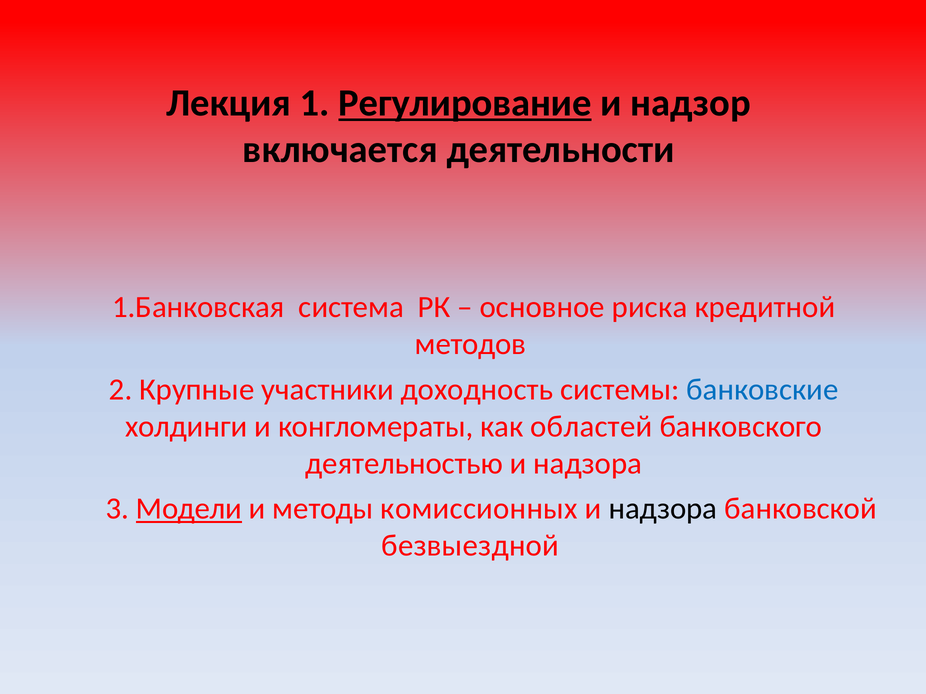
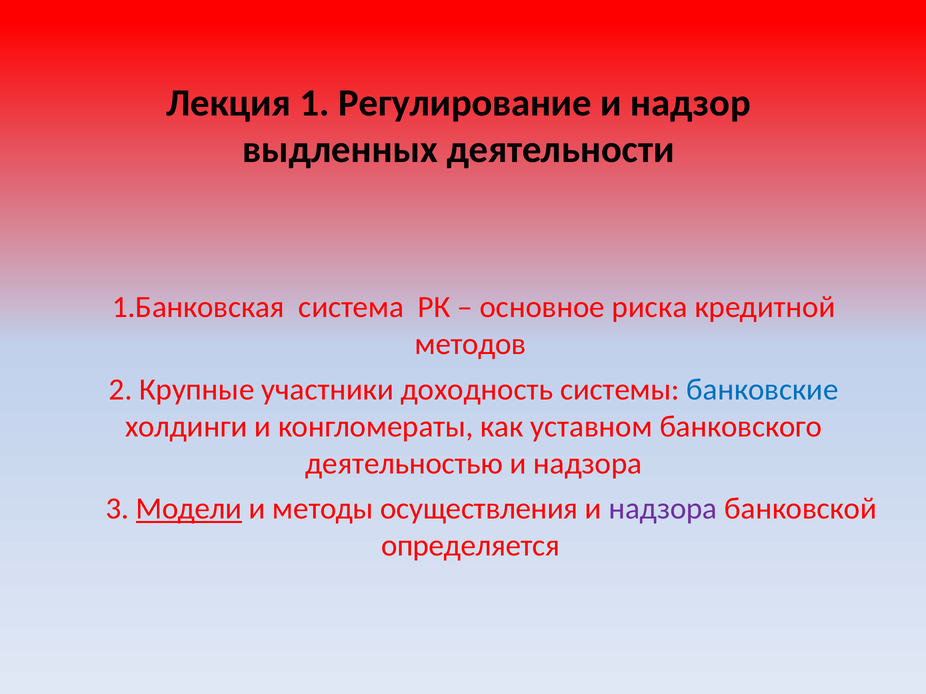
Регулирование underline: present -> none (465, 103)
включается: включается -> выдленных (340, 149)
областей: областей -> уставном (592, 427)
комиссионных: комиссионных -> осуществления (479, 509)
надзора colour: black -> purple (663, 509)
безвыездной: безвыездной -> определяется (470, 546)
